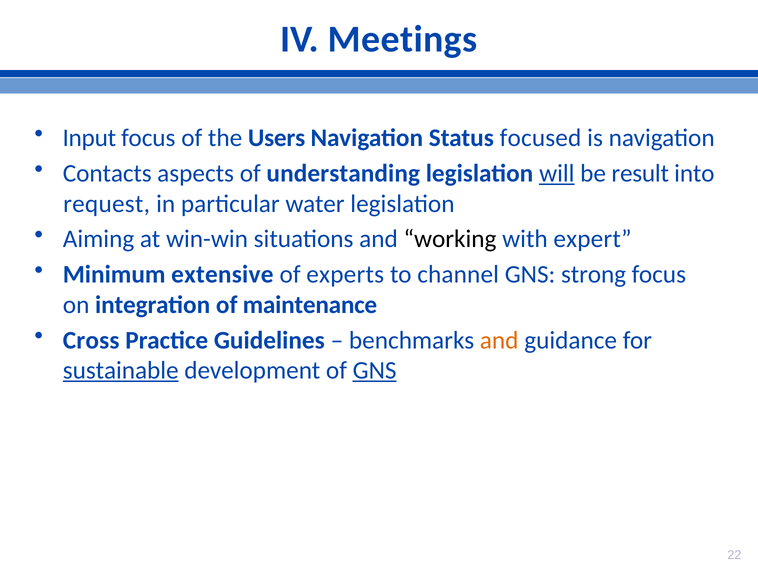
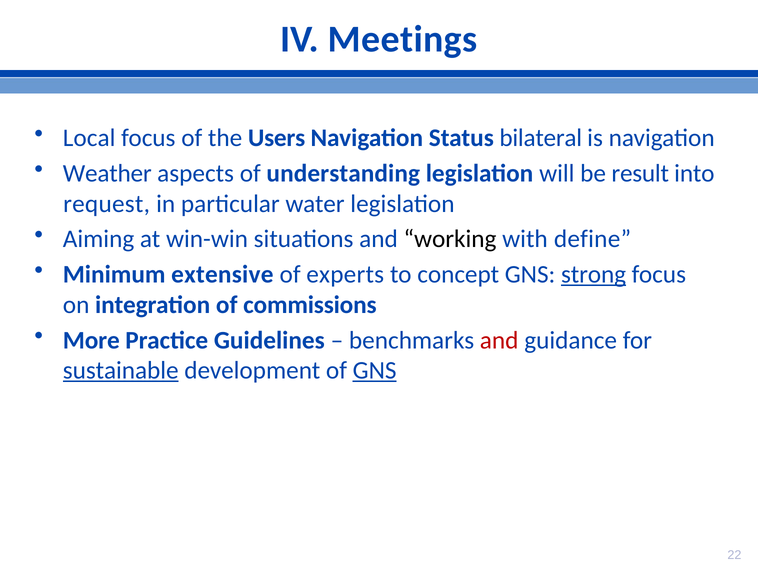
Input: Input -> Local (89, 138)
focused: focused -> bilateral (541, 138)
Contacts: Contacts -> Weather (107, 173)
will underline: present -> none (557, 173)
expert: expert -> define (593, 239)
channel: channel -> concept (458, 274)
strong underline: none -> present (594, 274)
maintenance: maintenance -> commissions (310, 305)
Cross: Cross -> More (91, 340)
and colour: orange -> red (499, 340)
